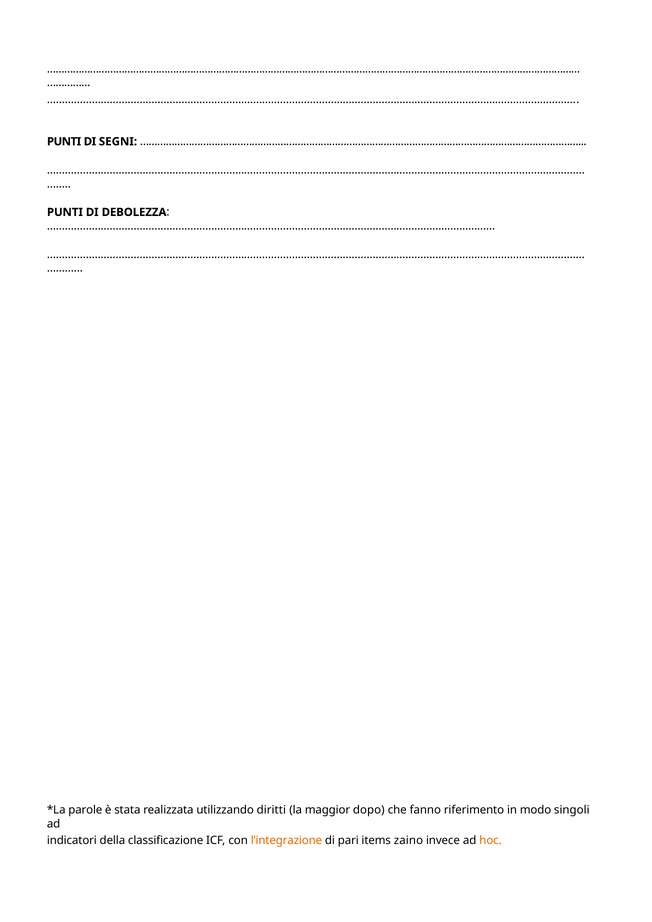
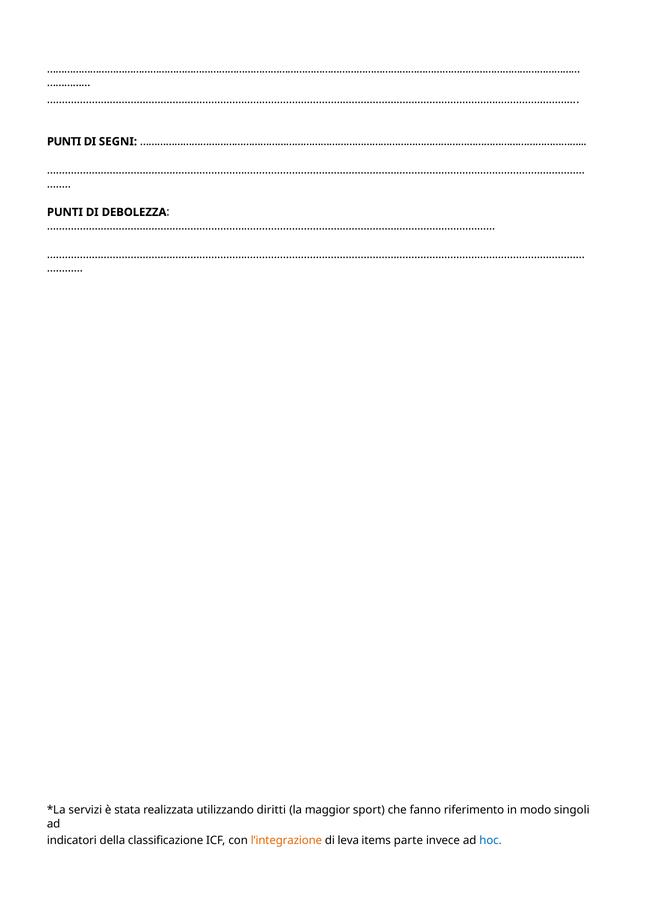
parole: parole -> servizi (85, 810)
dopo: dopo -> sport (369, 810)
pari: pari -> leva (348, 840)
zaino: zaino -> parte (408, 840)
hoc colour: orange -> blue (491, 840)
